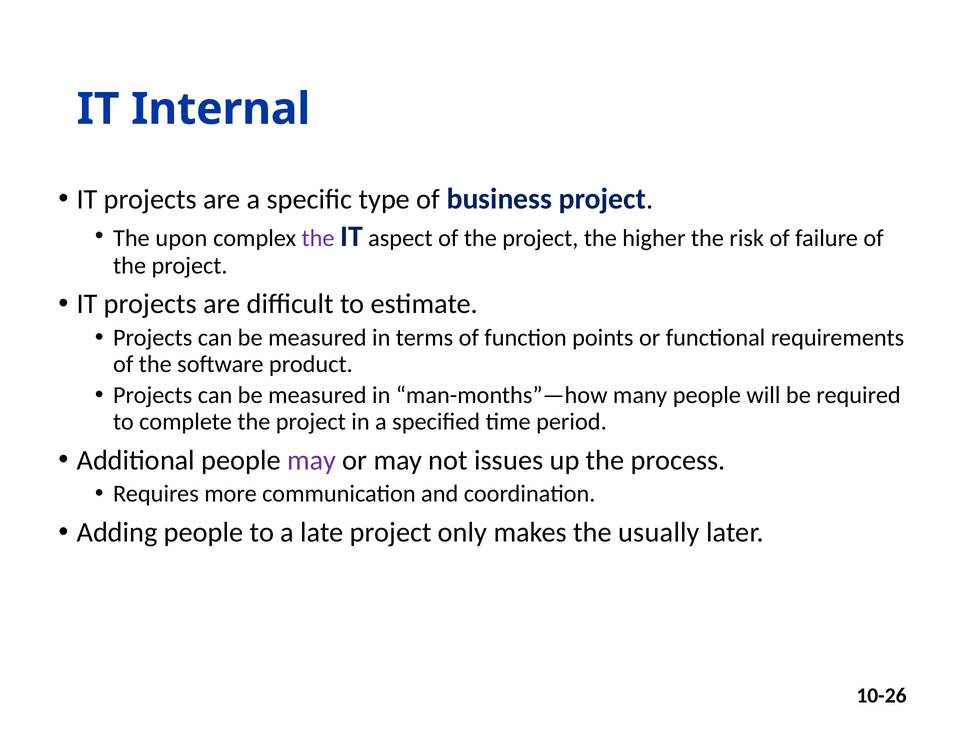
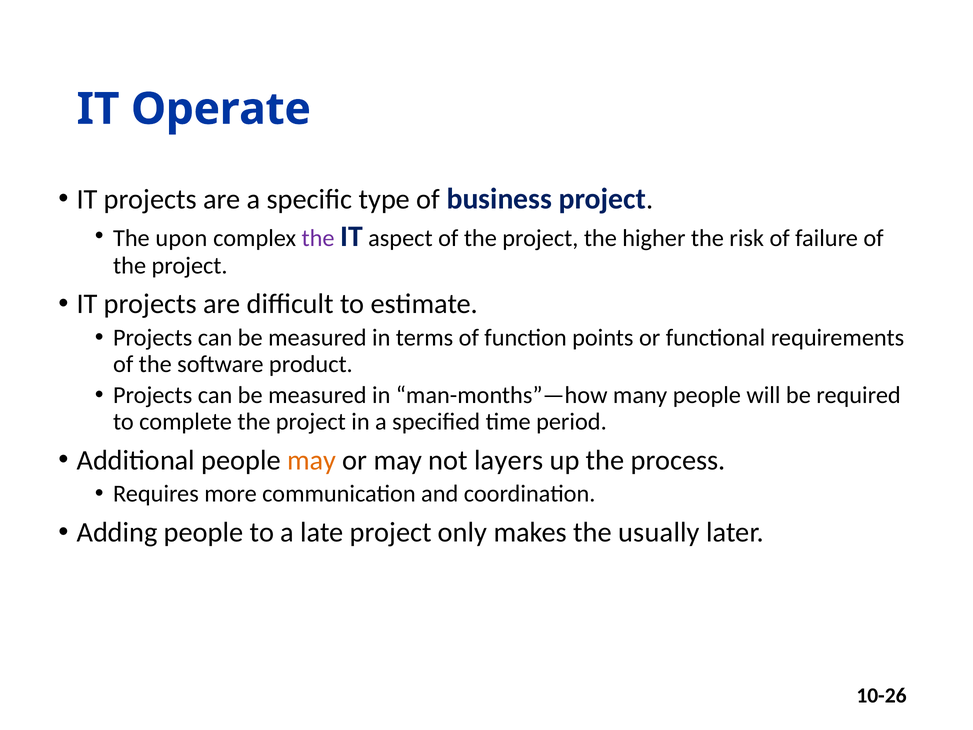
Internal: Internal -> Operate (221, 109)
may colour: purple -> orange (312, 460)
issues: issues -> layers (509, 460)
